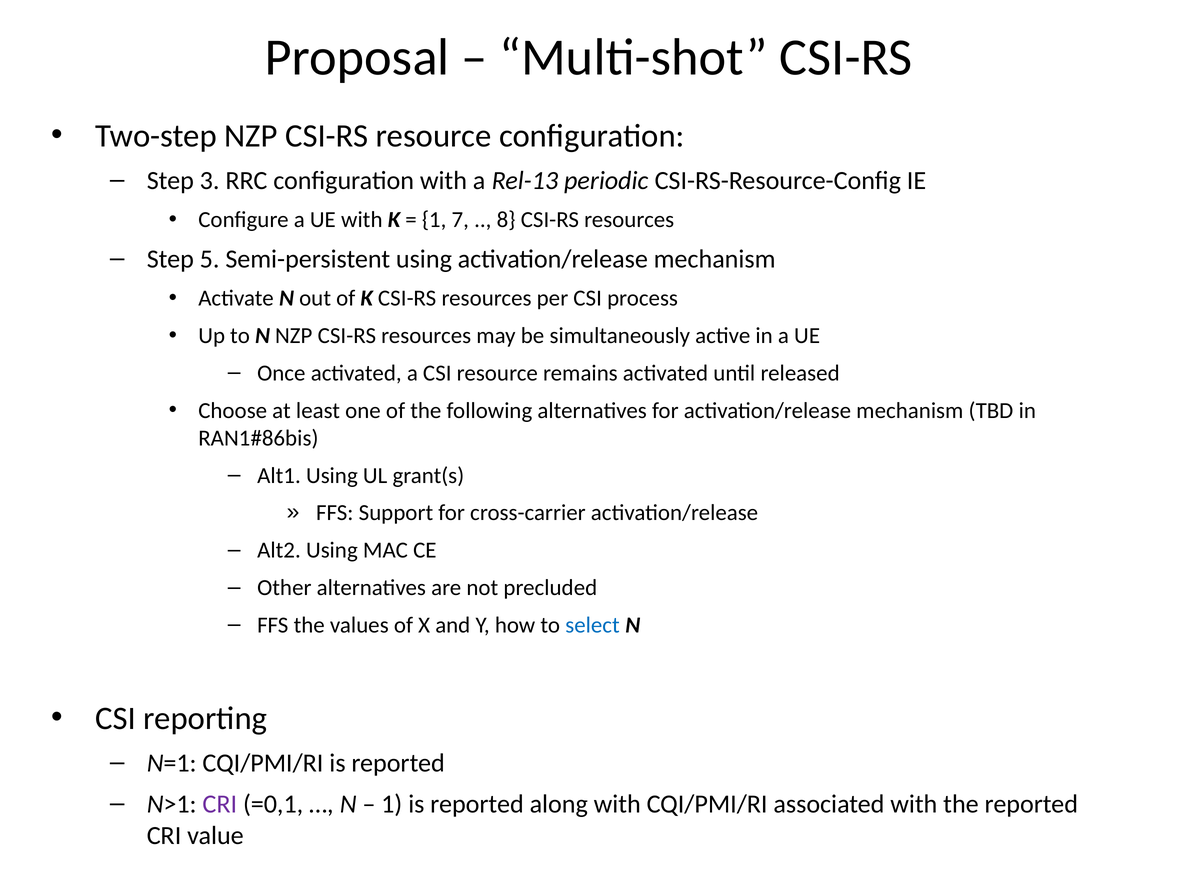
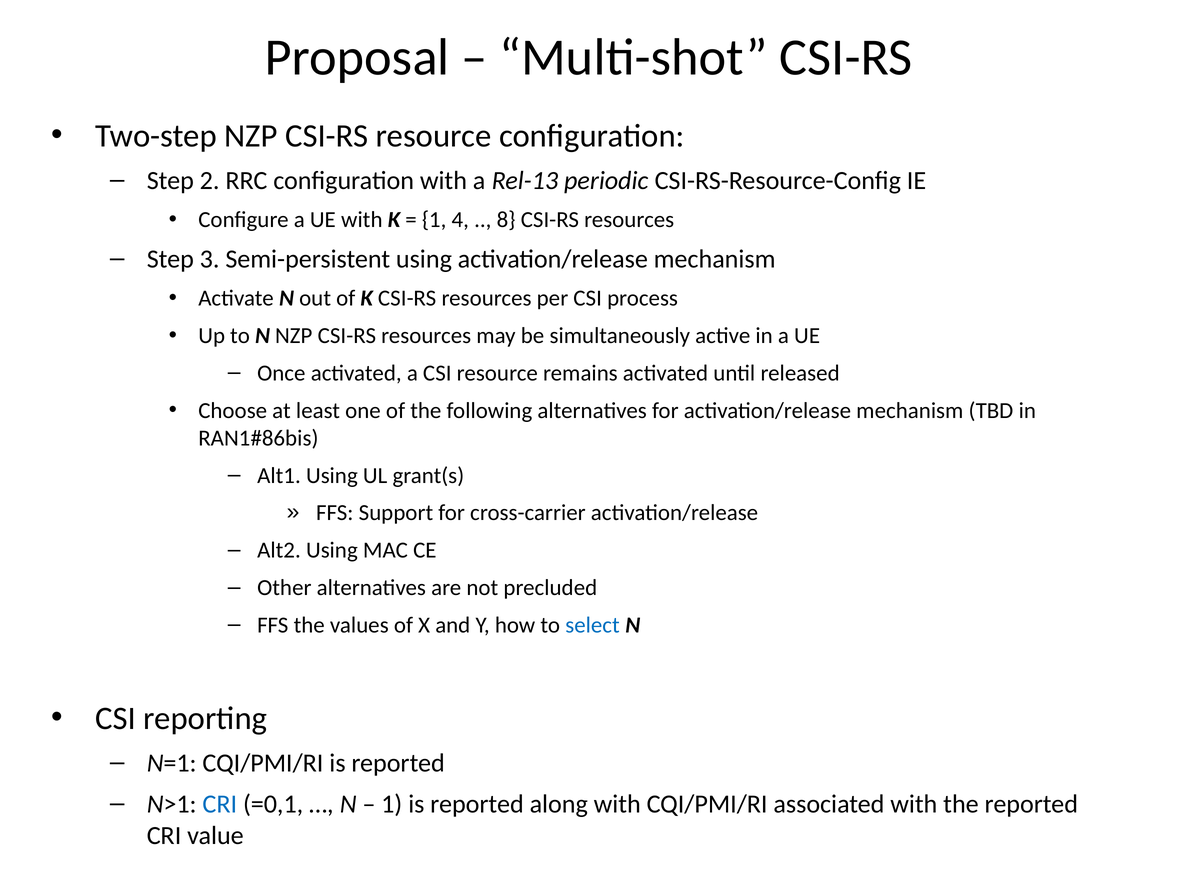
3: 3 -> 2 (210, 180)
7: 7 -> 4 (460, 220)
5: 5 -> 3 (210, 259)
CRI colour: purple -> blue (220, 804)
